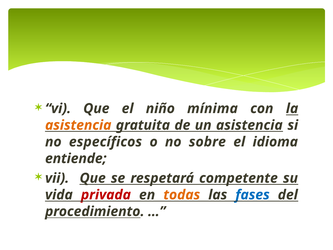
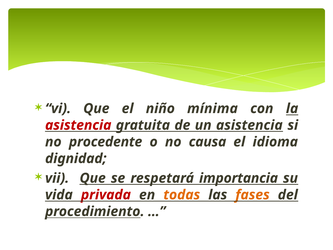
asistencia colour: orange -> red (78, 125)
específicos: específicos -> procedente (106, 142)
sobre: sobre -> causa (207, 142)
entiende: entiende -> dignidad (76, 158)
competente: competente -> importancia (239, 178)
fases colour: blue -> orange (253, 195)
